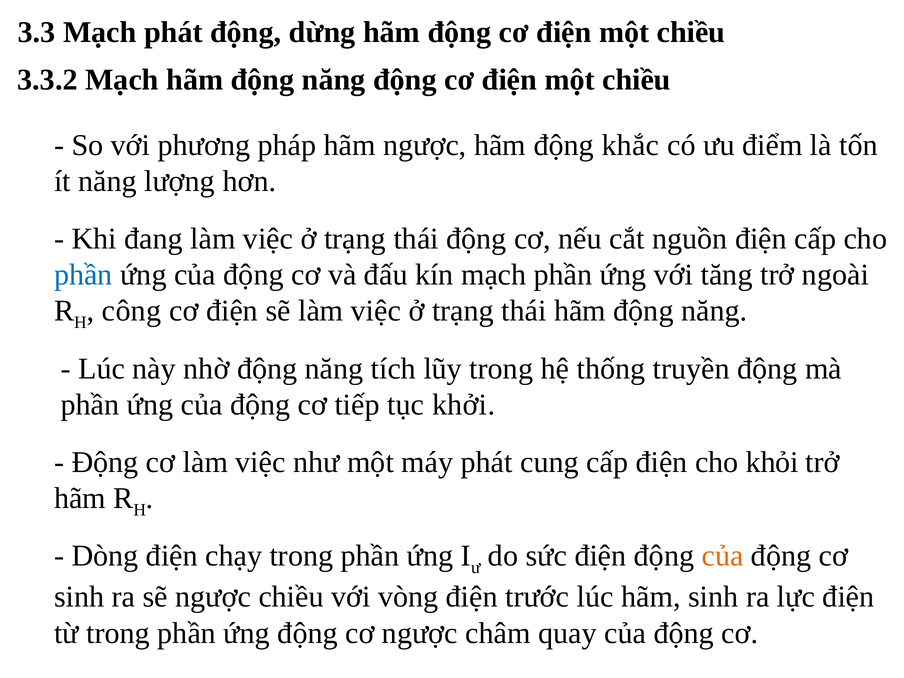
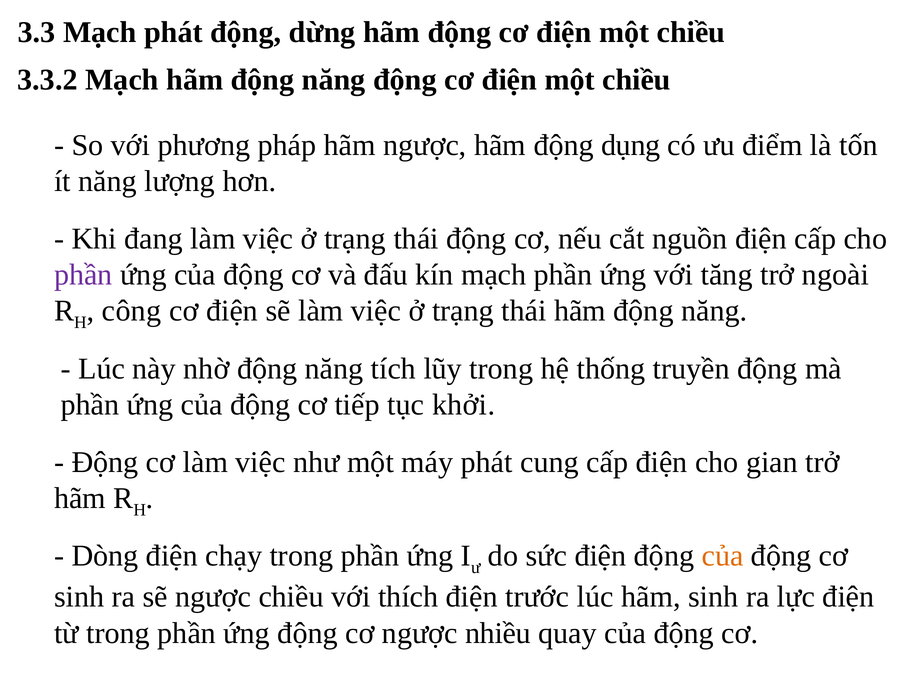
khắc: khắc -> dụng (631, 145)
phần colour: blue -> purple (83, 275)
khỏi: khỏi -> gian (772, 462)
vòng: vòng -> thích (408, 597)
châm: châm -> nhiều (498, 633)
